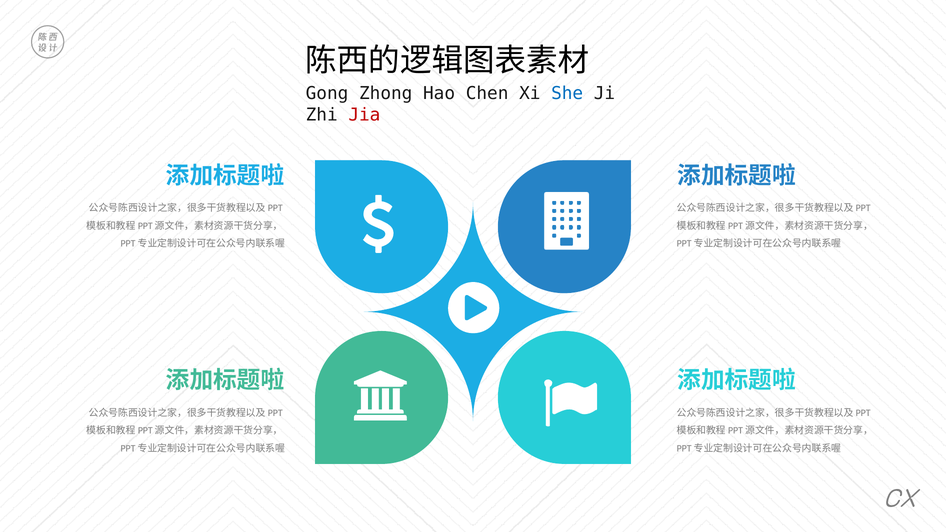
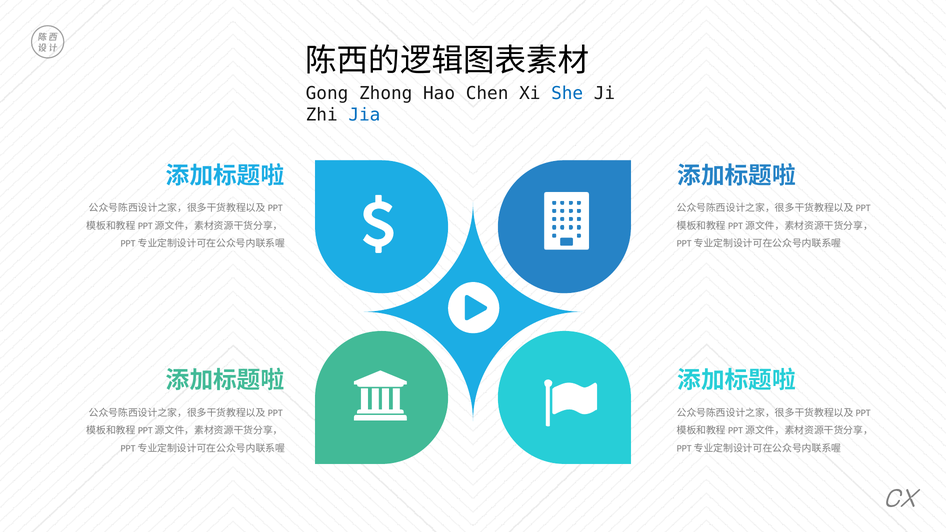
Jia colour: red -> blue (364, 115)
